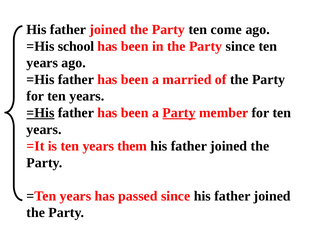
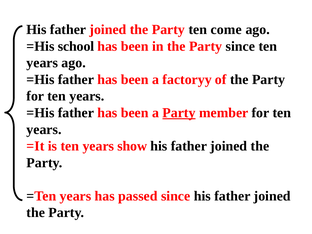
married: married -> factoryy (187, 79)
=His underline: present -> none (40, 113)
them: them -> show (132, 146)
